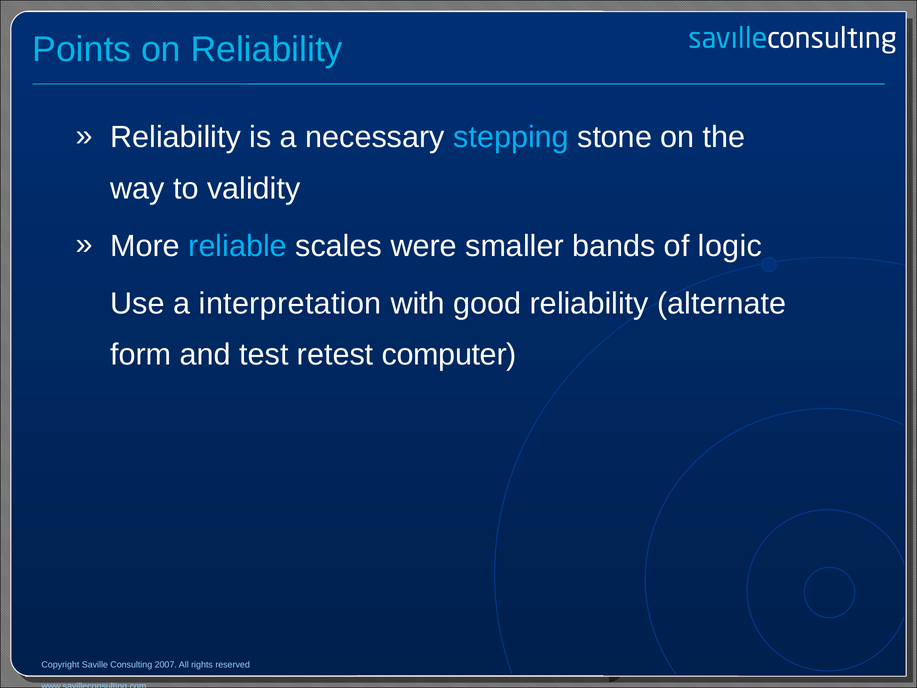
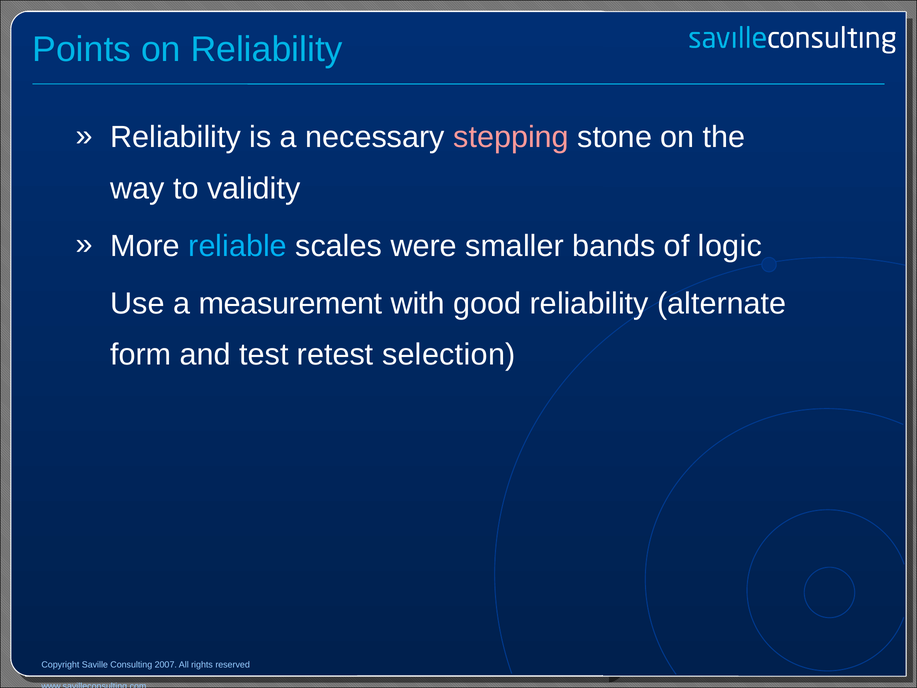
stepping colour: light blue -> pink (511, 137)
interpretation: interpretation -> measurement (290, 303)
computer: computer -> selection (449, 355)
